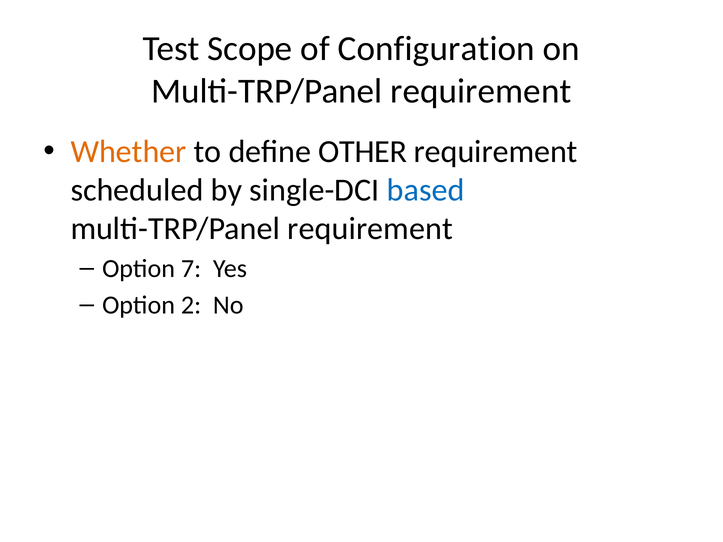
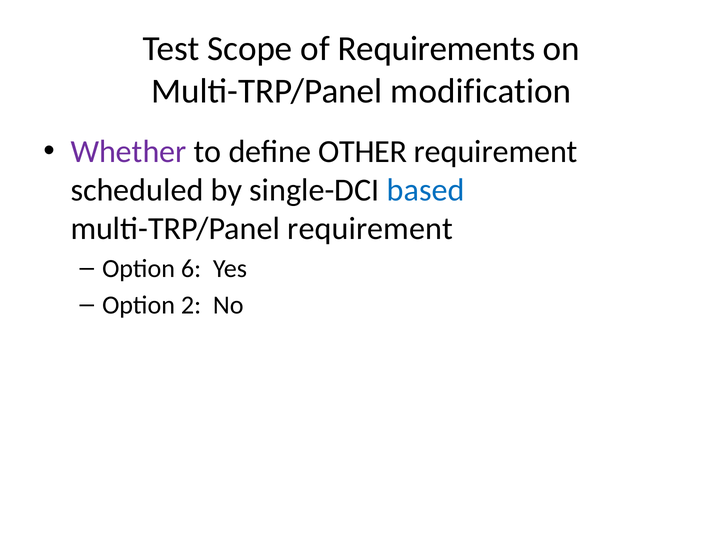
Configuration: Configuration -> Requirements (436, 49)
requirement: requirement -> modification (481, 91)
Whether colour: orange -> purple (129, 152)
7: 7 -> 6 (191, 269)
